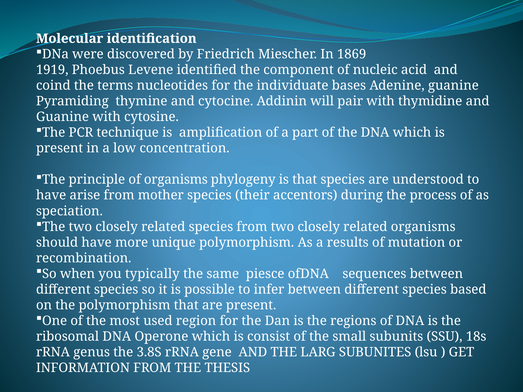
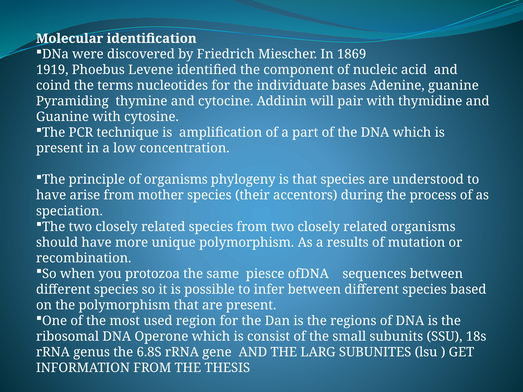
typically: typically -> protozoa (152, 274)
3.8S: 3.8S -> 6.8S (149, 352)
